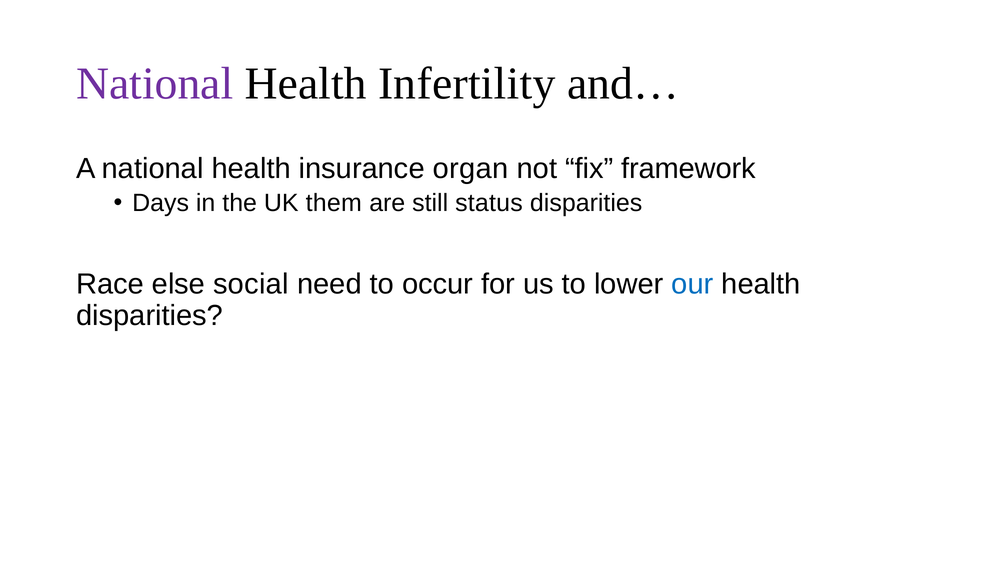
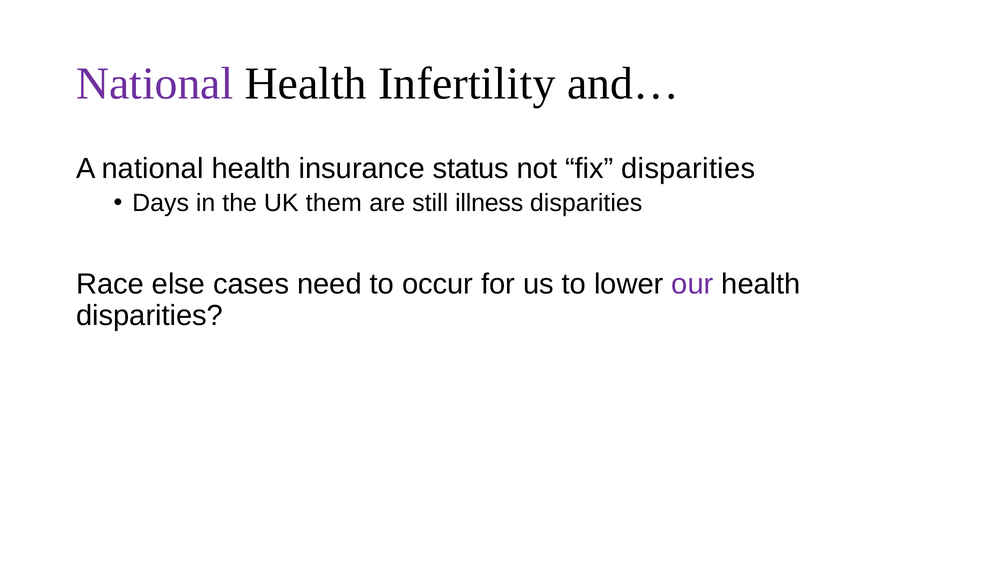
organ: organ -> status (471, 169)
fix framework: framework -> disparities (688, 169)
status: status -> illness (489, 203)
social: social -> cases (251, 285)
our colour: blue -> purple (692, 285)
